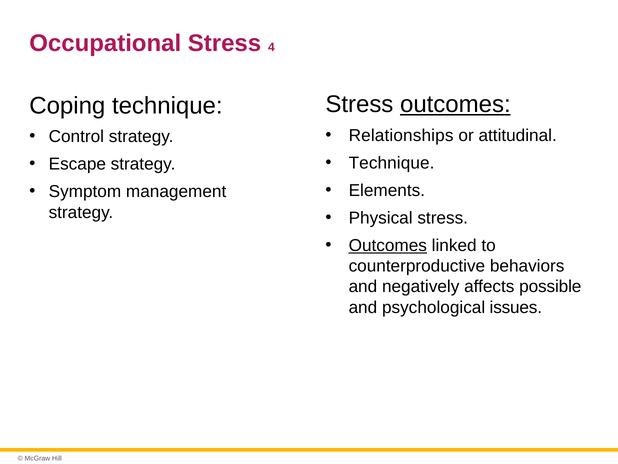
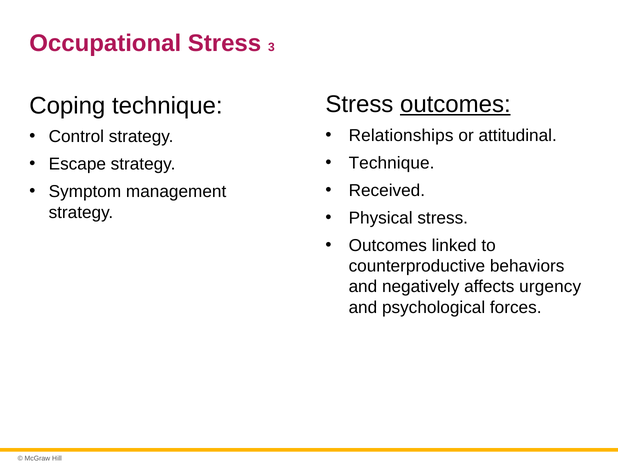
4: 4 -> 3 (271, 47)
Elements: Elements -> Received (387, 190)
Outcomes underline: present -> none (388, 245)
possible: possible -> urgency (550, 286)
issues: issues -> forces (516, 307)
